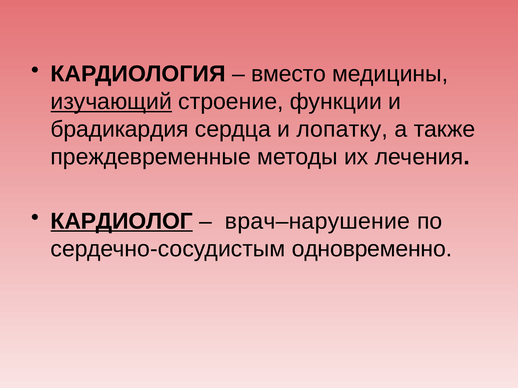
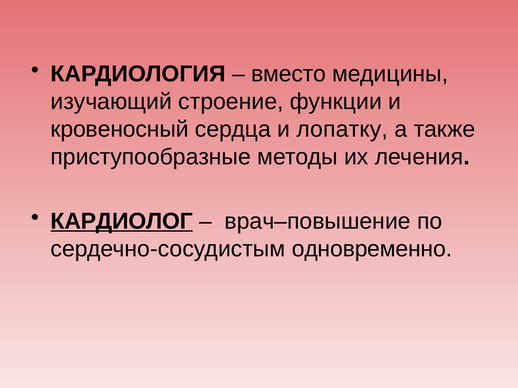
изучающий underline: present -> none (111, 102)
брадикардия: брадикардия -> кровеносный (120, 129)
преждевременные: преждевременные -> приступообразные (151, 157)
врач–нарушение: врач–нарушение -> врач–повышение (318, 222)
